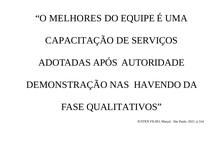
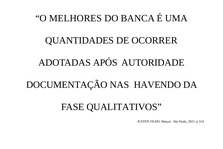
EQUIPE: EQUIPE -> BANCA (138, 18)
CAPACITAÇÃO: CAPACITAÇÃO -> QUANTIDADES (80, 40)
SERVIÇOS: SERVIÇOS -> OCORRER (154, 40)
DEMONSTRAÇÃO: DEMONSTRAÇÃO -> DOCUMENTAÇÃO (67, 85)
